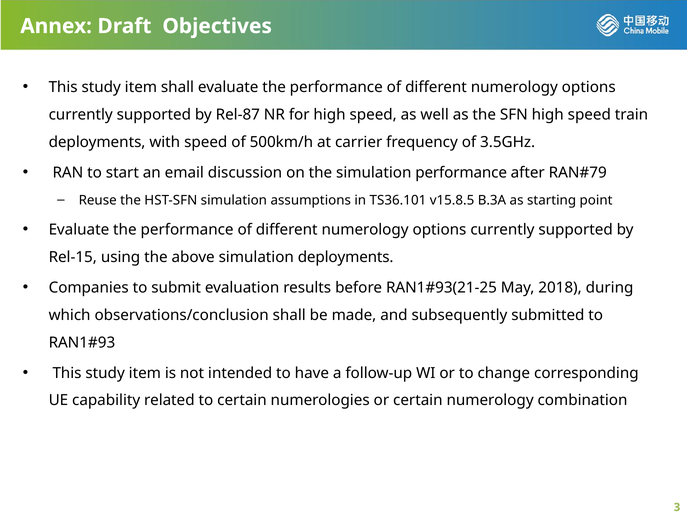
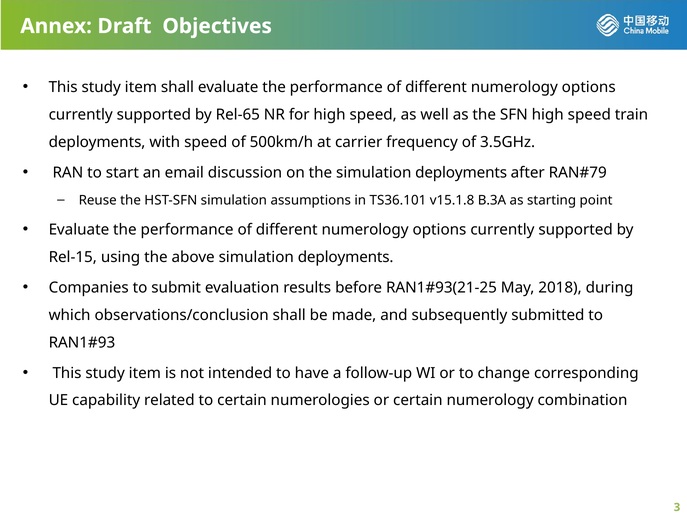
Rel-87: Rel-87 -> Rel-65 (238, 115)
the simulation performance: performance -> deployments (461, 173)
v15.8.5: v15.8.5 -> v15.1.8 (452, 200)
